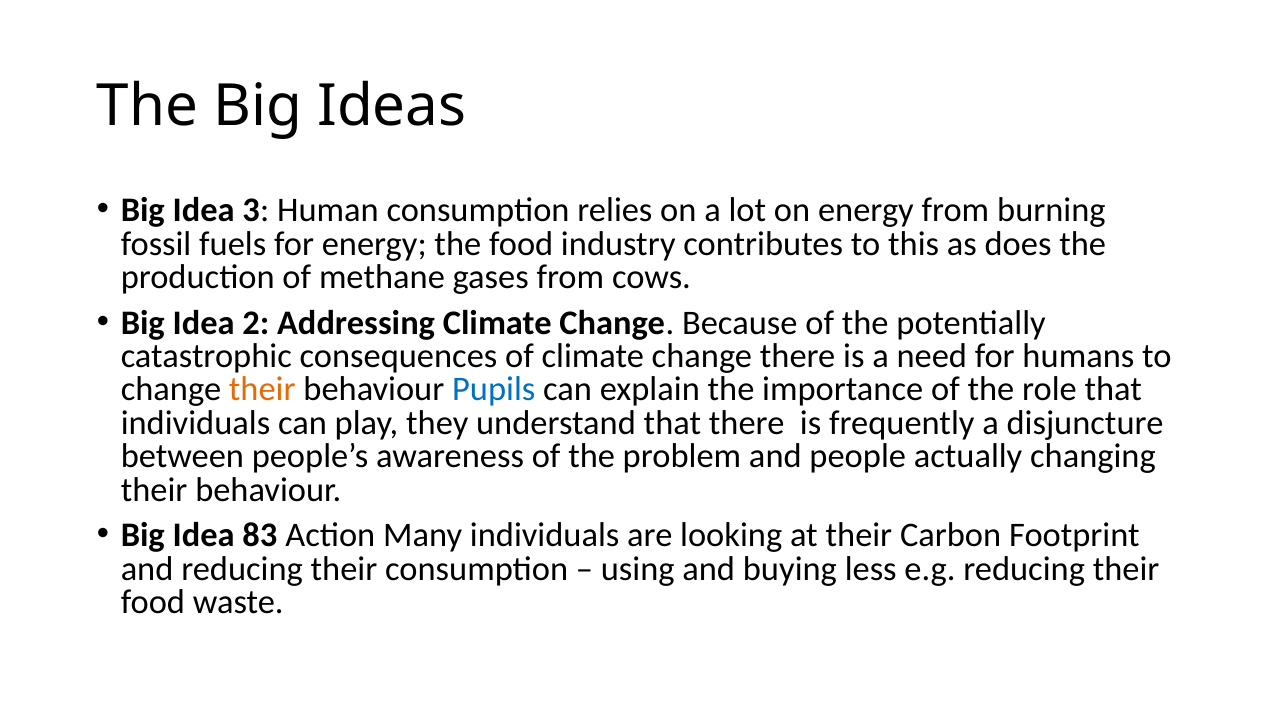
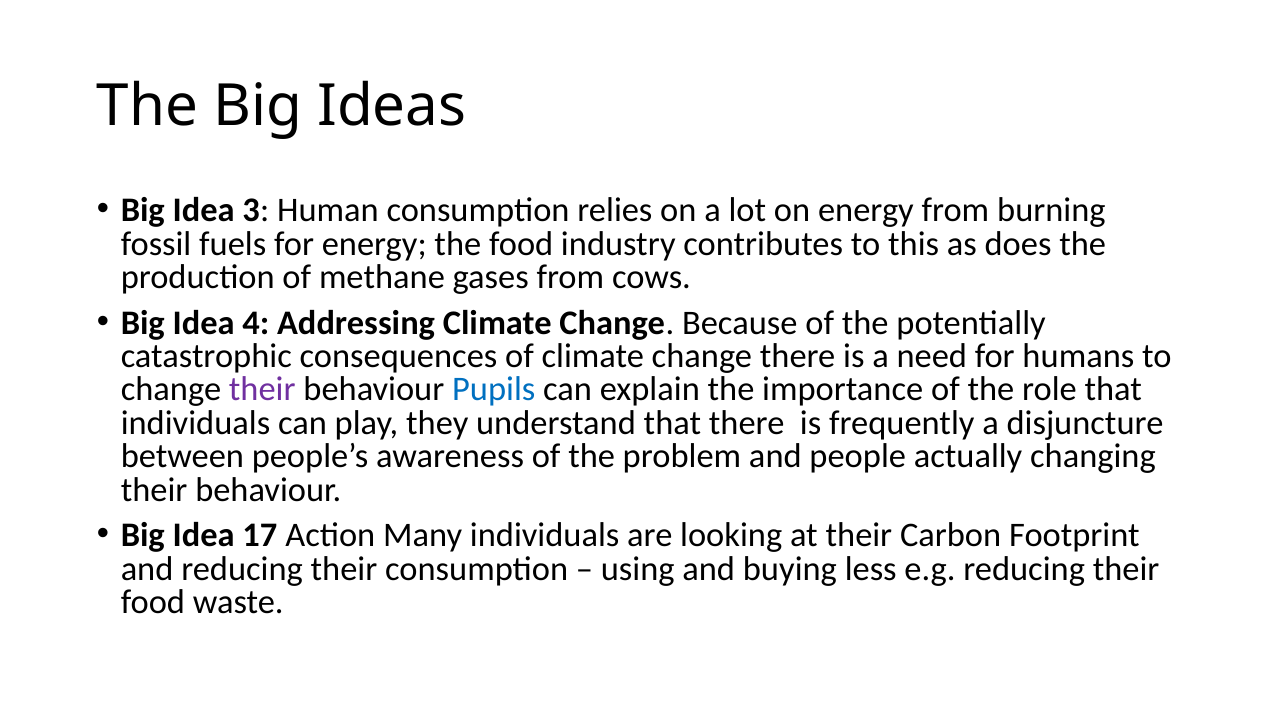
2: 2 -> 4 (256, 323)
their colour: orange -> purple (262, 390)
83: 83 -> 17 (260, 536)
